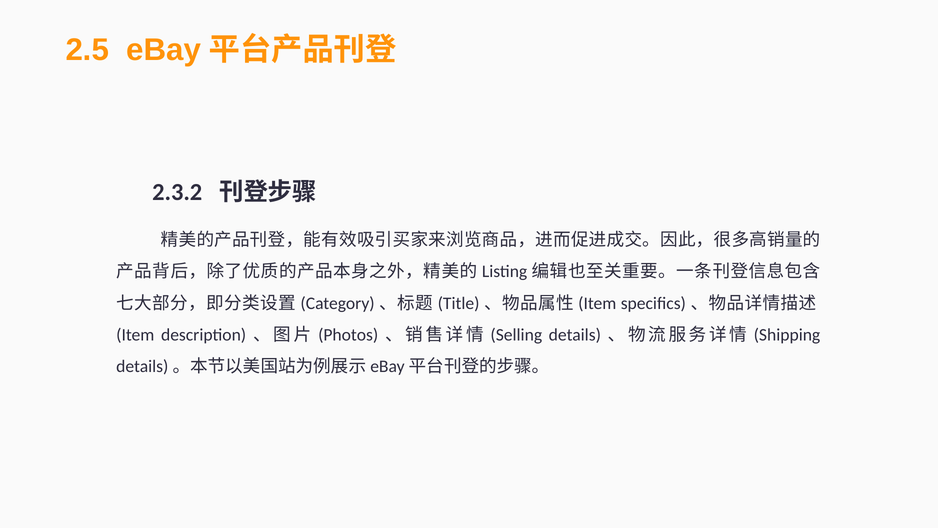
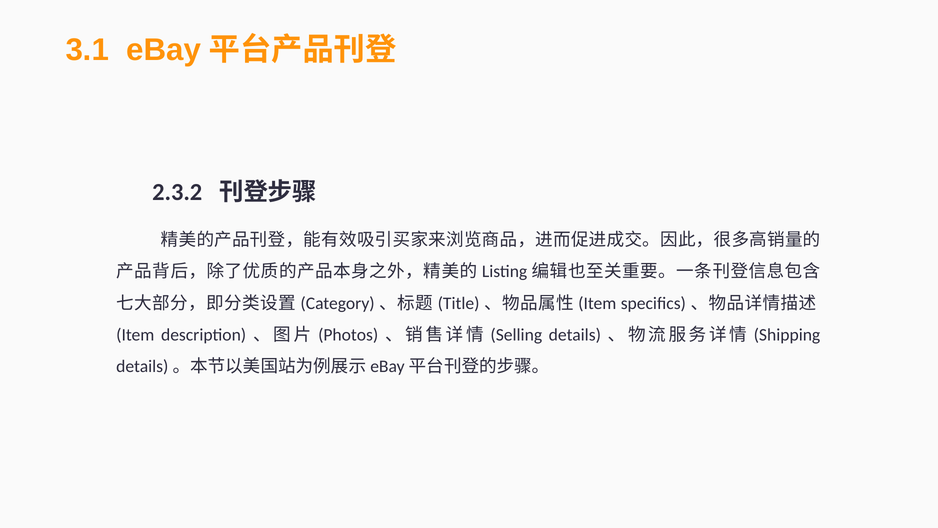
2.5: 2.5 -> 3.1 (87, 50)
